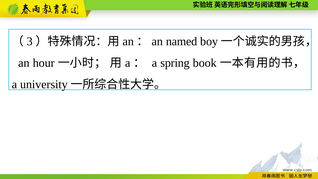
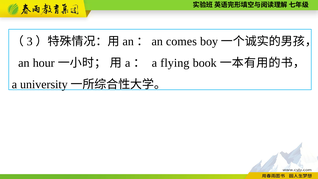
named: named -> comes (181, 41)
spring: spring -> flying (175, 63)
